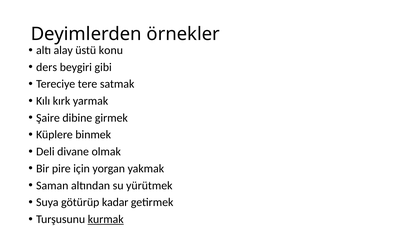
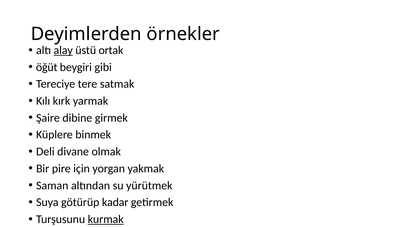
alay underline: none -> present (63, 50)
konu: konu -> ortak (111, 50)
ders: ders -> öğüt (47, 67)
